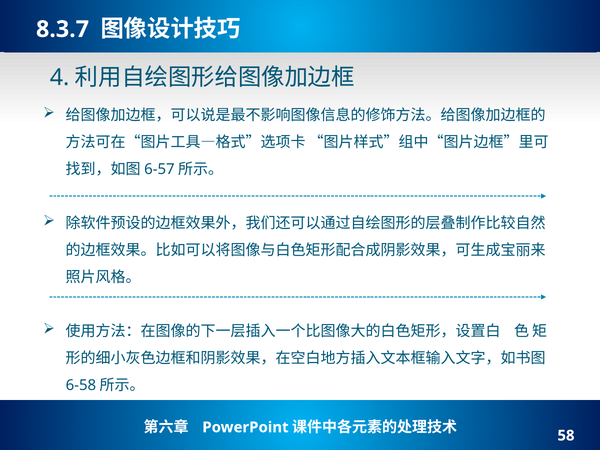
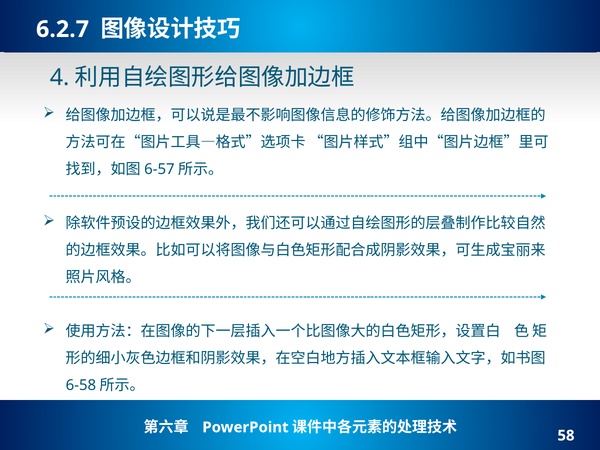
8.3.7: 8.3.7 -> 6.2.7 (63, 29)
